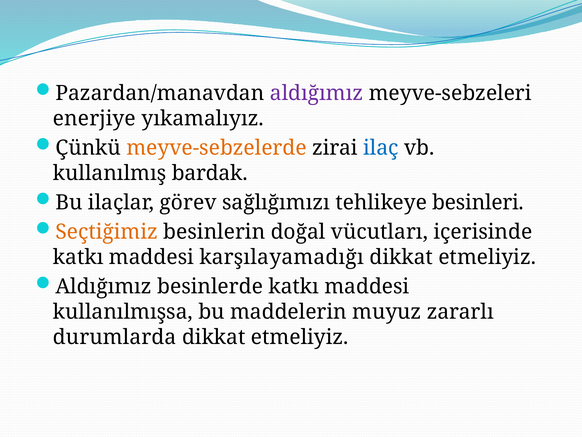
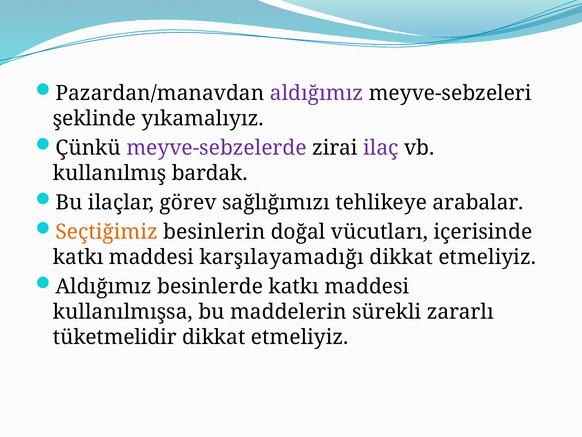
enerjiye: enerjiye -> şeklinde (95, 118)
meyve-sebzelerde colour: orange -> purple (217, 148)
ilaç colour: blue -> purple (381, 148)
besinleri: besinleri -> arabalar (478, 202)
muyuz: muyuz -> sürekli (387, 312)
durumlarda: durumlarda -> tüketmelidir (115, 337)
